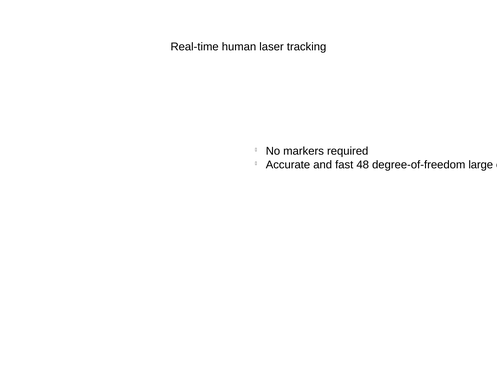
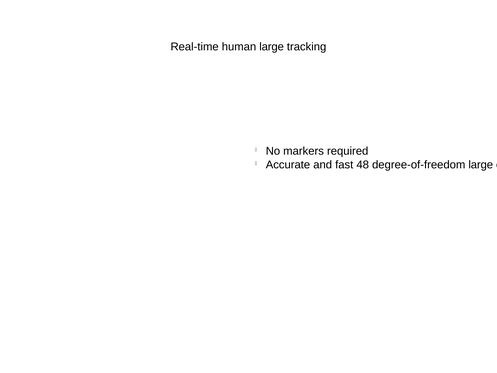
human laser: laser -> large (272, 47)
